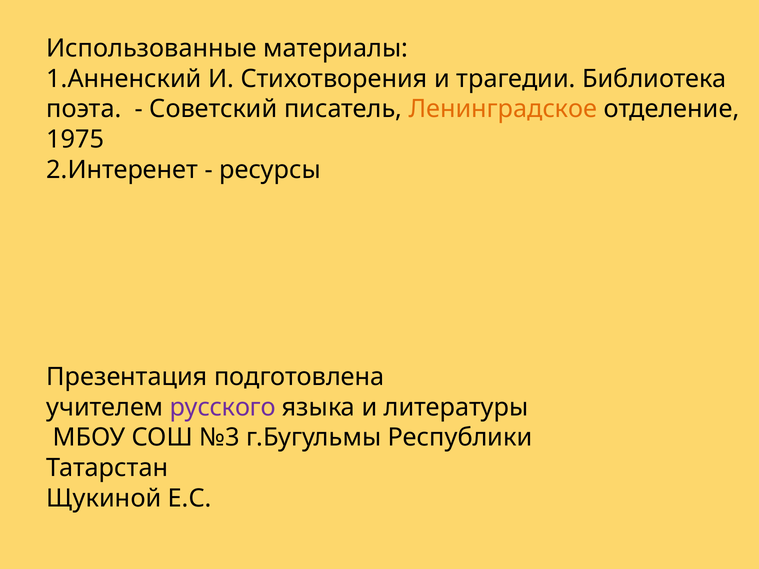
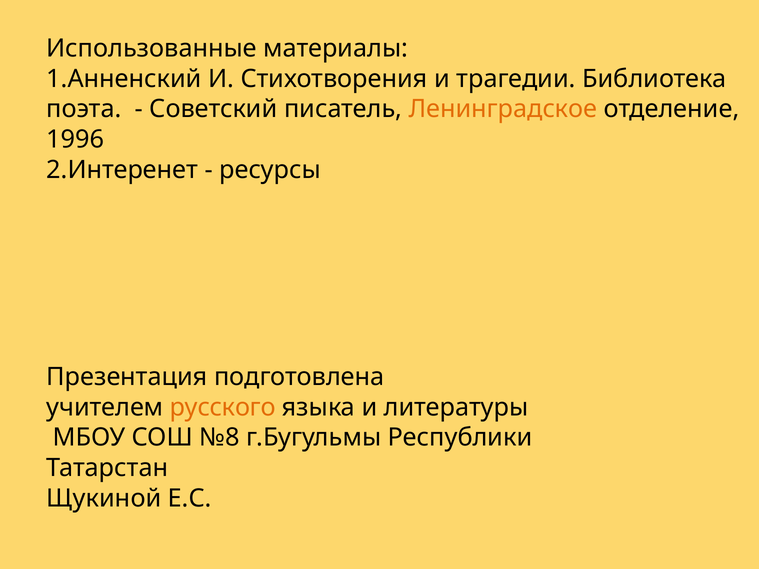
1975: 1975 -> 1996 (75, 139)
русского colour: purple -> orange (223, 407)
№3: №3 -> №8 (220, 438)
